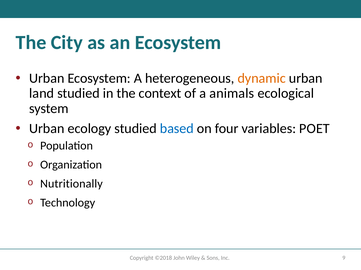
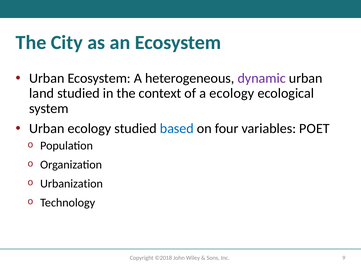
dynamic colour: orange -> purple (262, 78)
a animals: animals -> ecology (232, 94)
Nutritionally: Nutritionally -> Urbanization (72, 184)
